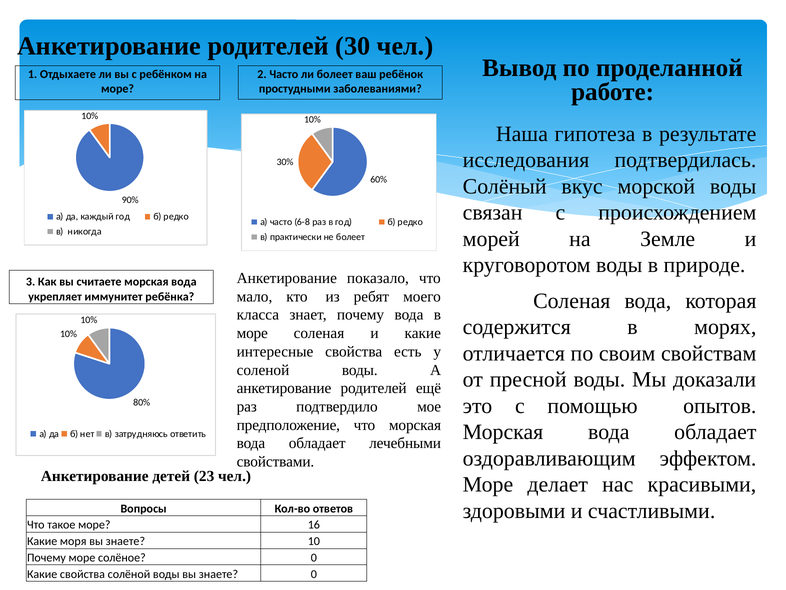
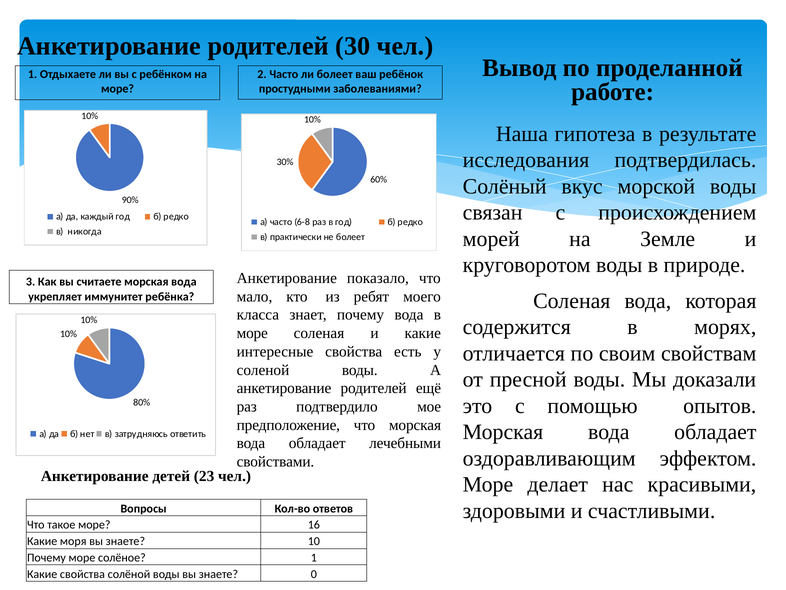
солёное 0: 0 -> 1 (314, 557)
